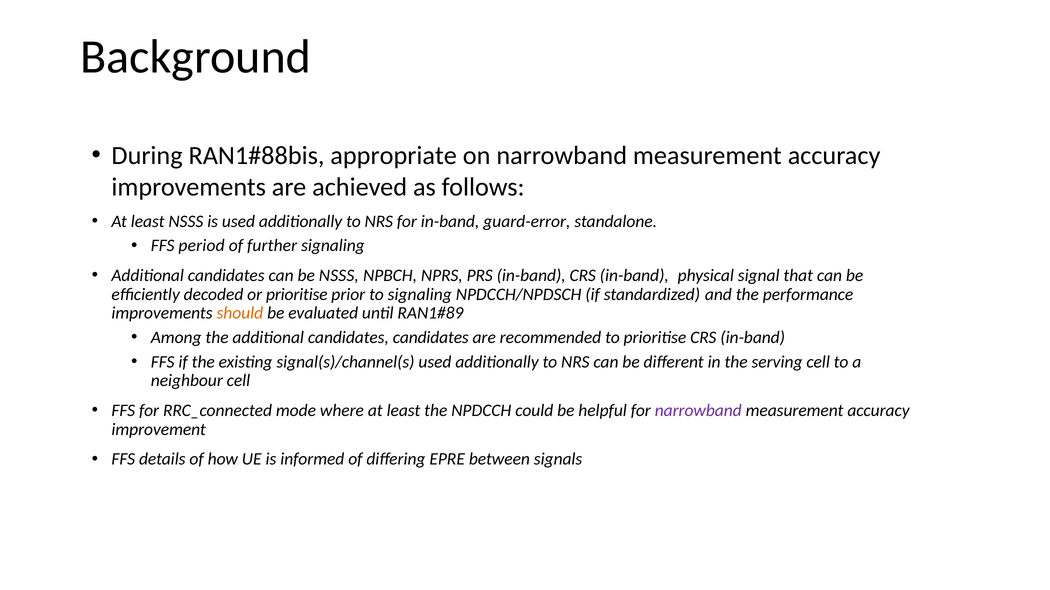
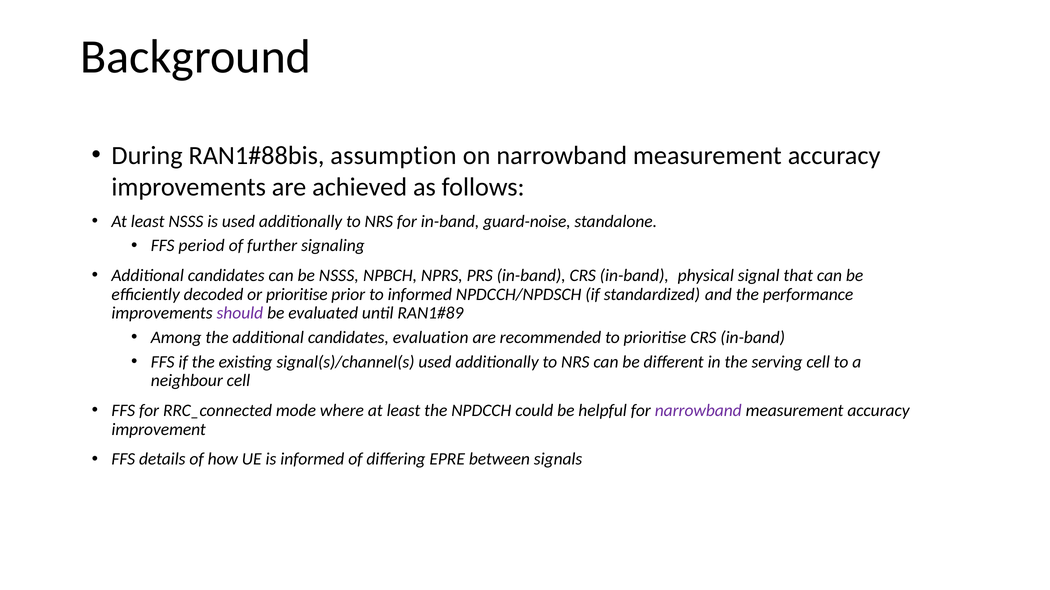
appropriate: appropriate -> assumption (393, 156)
guard-error: guard-error -> guard-noise (527, 222)
to signaling: signaling -> informed (420, 295)
should colour: orange -> purple (240, 313)
candidates candidates: candidates -> evaluation (431, 338)
